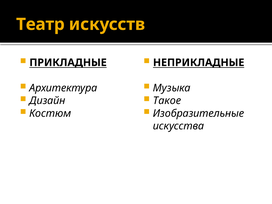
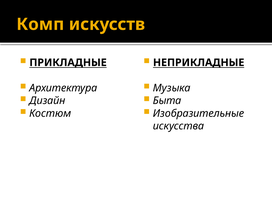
Театр: Театр -> Комп (40, 24)
Такое: Такое -> Быта (167, 101)
